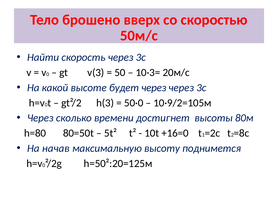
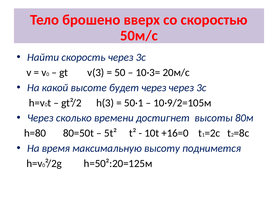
50·0: 50·0 -> 50·1 (134, 103)
начав: начав -> время (56, 148)
